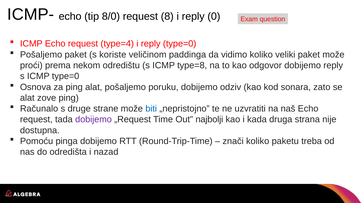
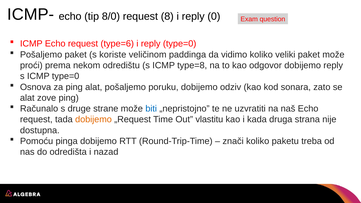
type=4: type=4 -> type=6 (117, 44)
dobijemo colour: purple -> orange (93, 120)
najbolji: najbolji -> vlastitu (209, 120)
